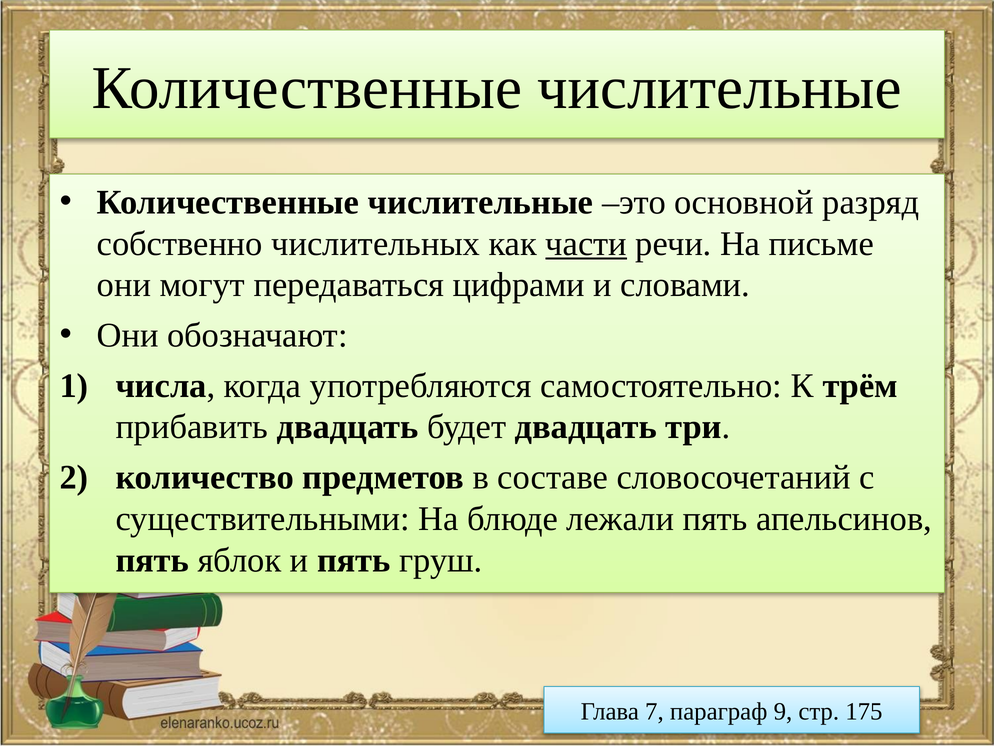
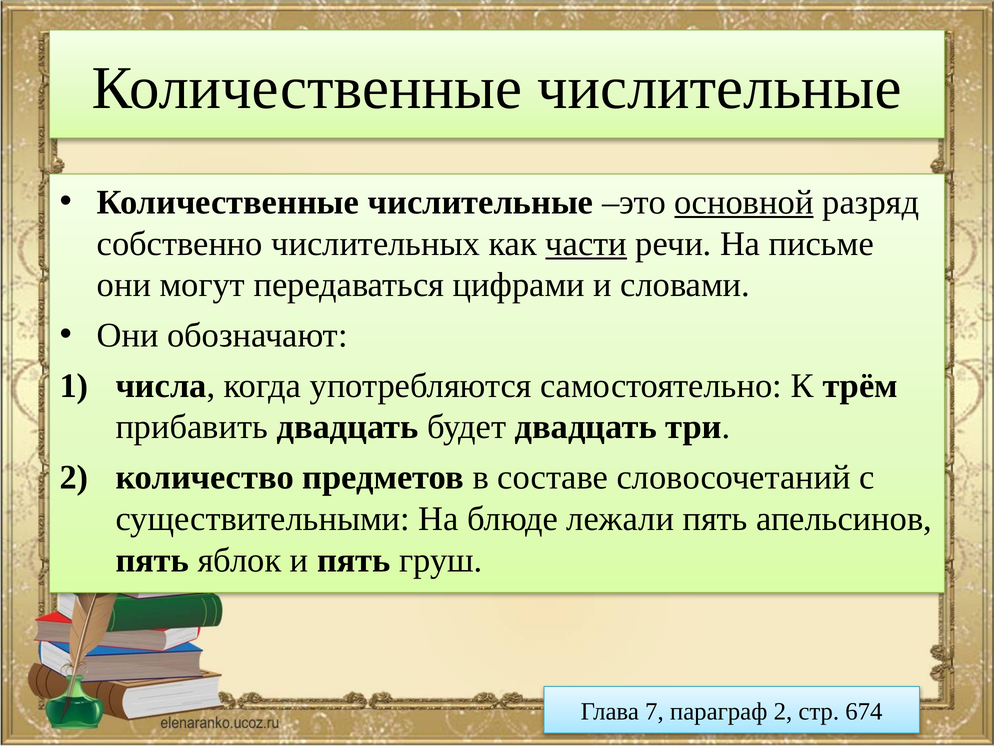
основной underline: none -> present (744, 202)
параграф 9: 9 -> 2 (783, 711)
175: 175 -> 674 (864, 711)
